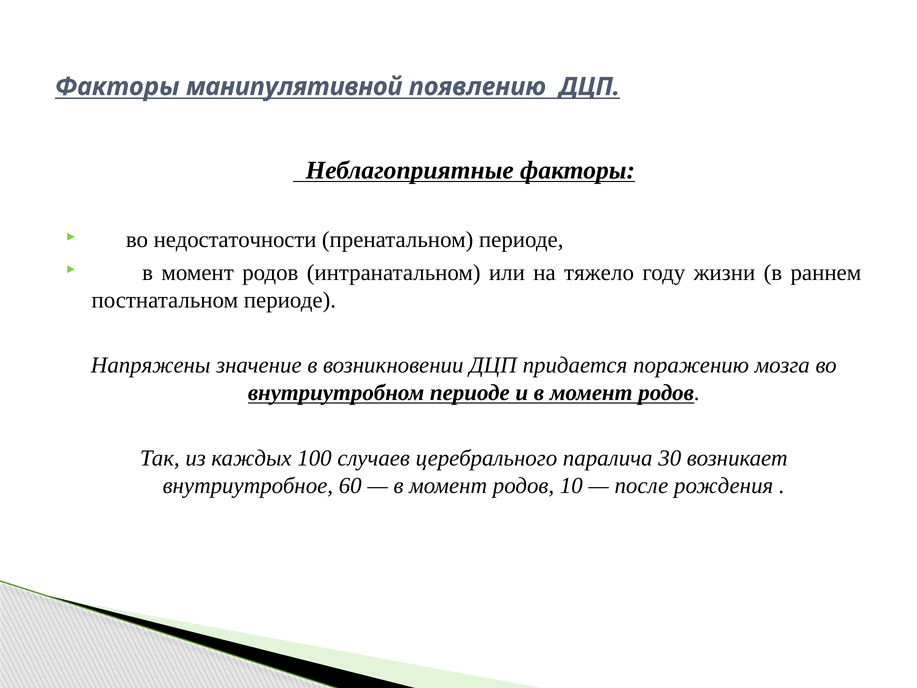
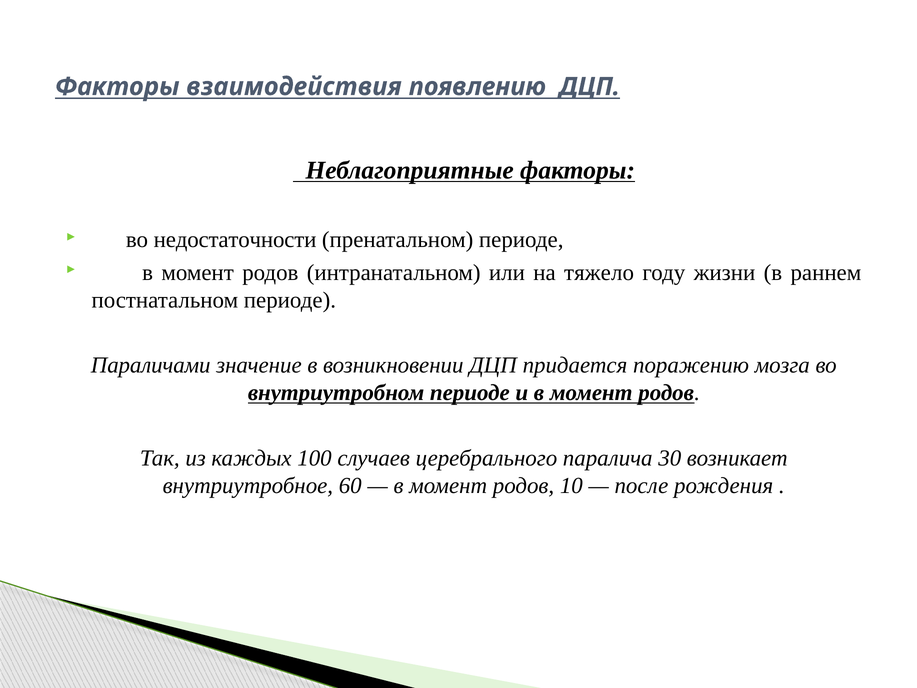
манипулятивной: манипулятивной -> взаимодействия (294, 87)
Напряжены: Напряжены -> Параличами (151, 365)
